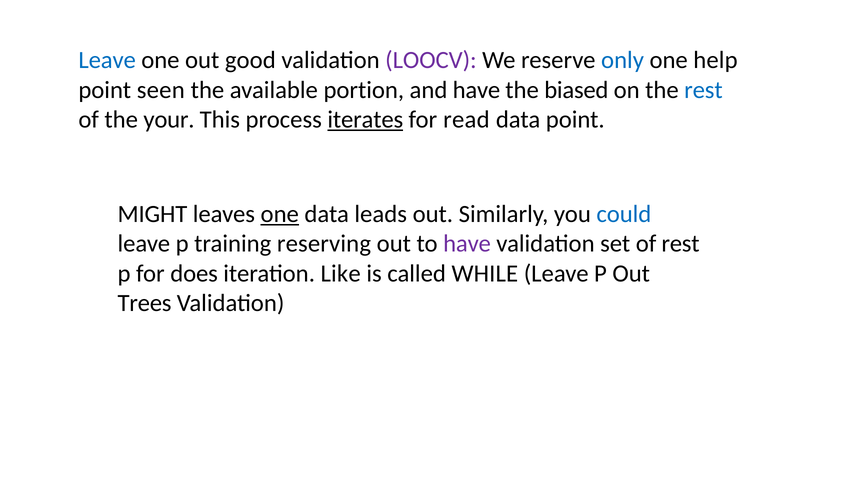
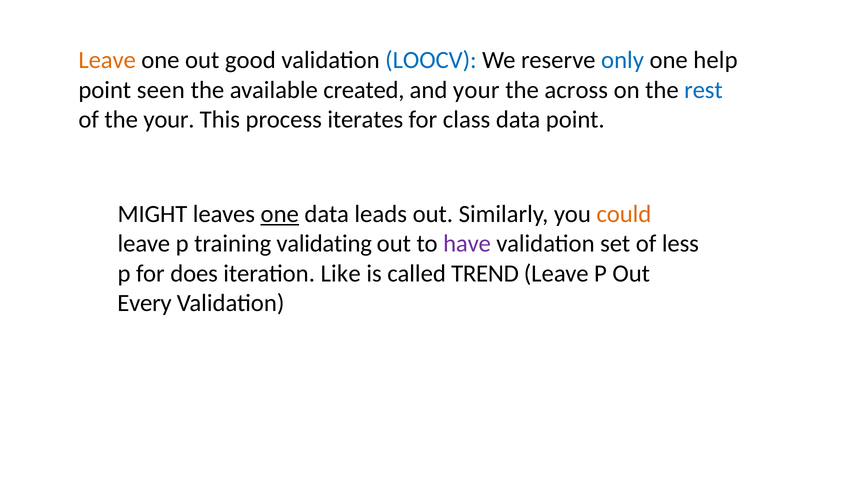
Leave colour: blue -> orange (107, 60)
LOOCV colour: purple -> blue (431, 60)
portion: portion -> created (364, 90)
and have: have -> your (476, 90)
biased: biased -> across (576, 90)
iterates underline: present -> none (365, 120)
read: read -> class (467, 120)
could colour: blue -> orange (624, 214)
reserving: reserving -> validating (324, 244)
of rest: rest -> less (680, 244)
WHILE: WHILE -> TREND (485, 273)
Trees: Trees -> Every (145, 303)
